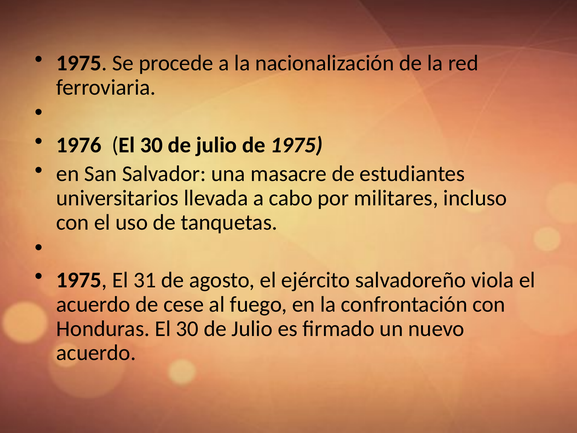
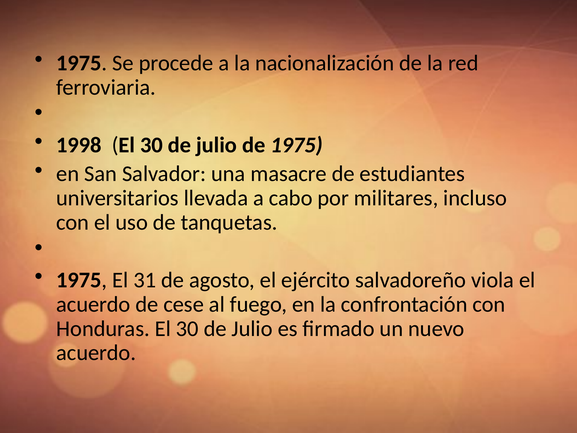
1976: 1976 -> 1998 (79, 145)
